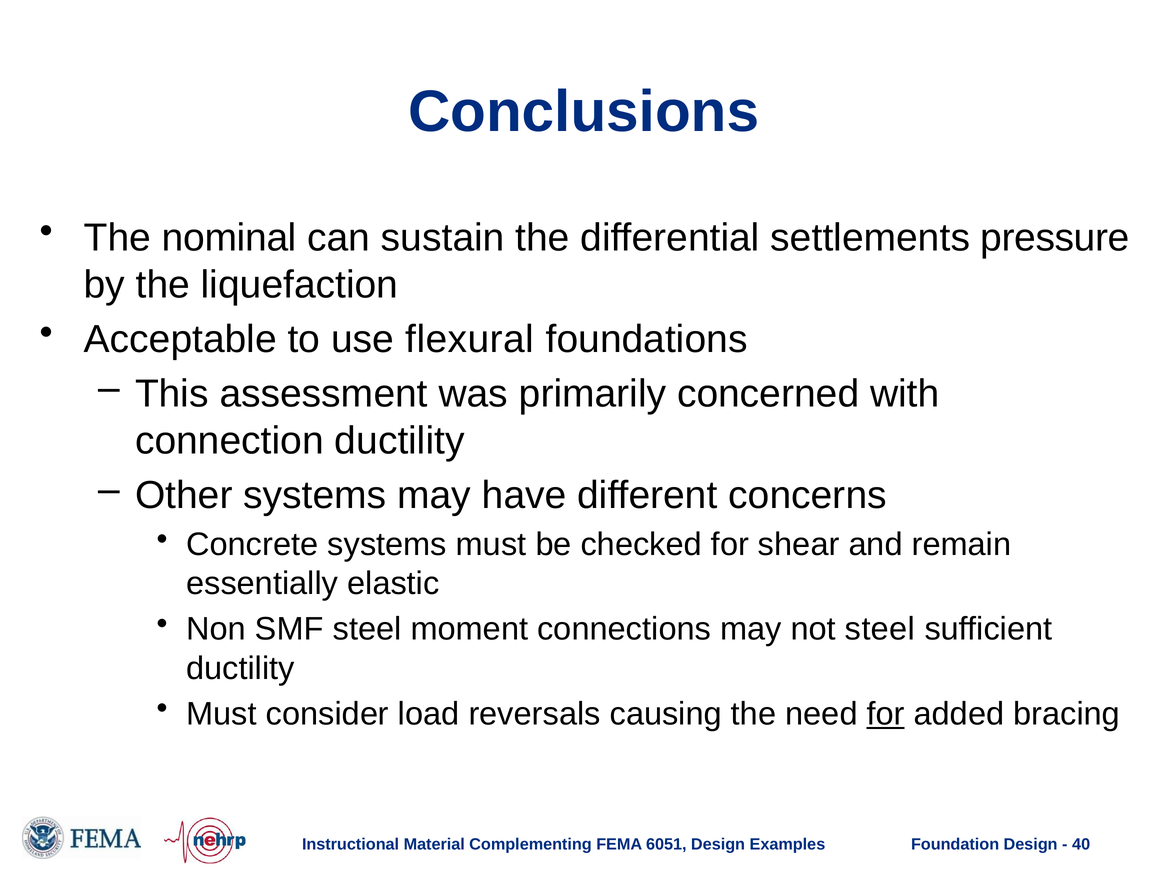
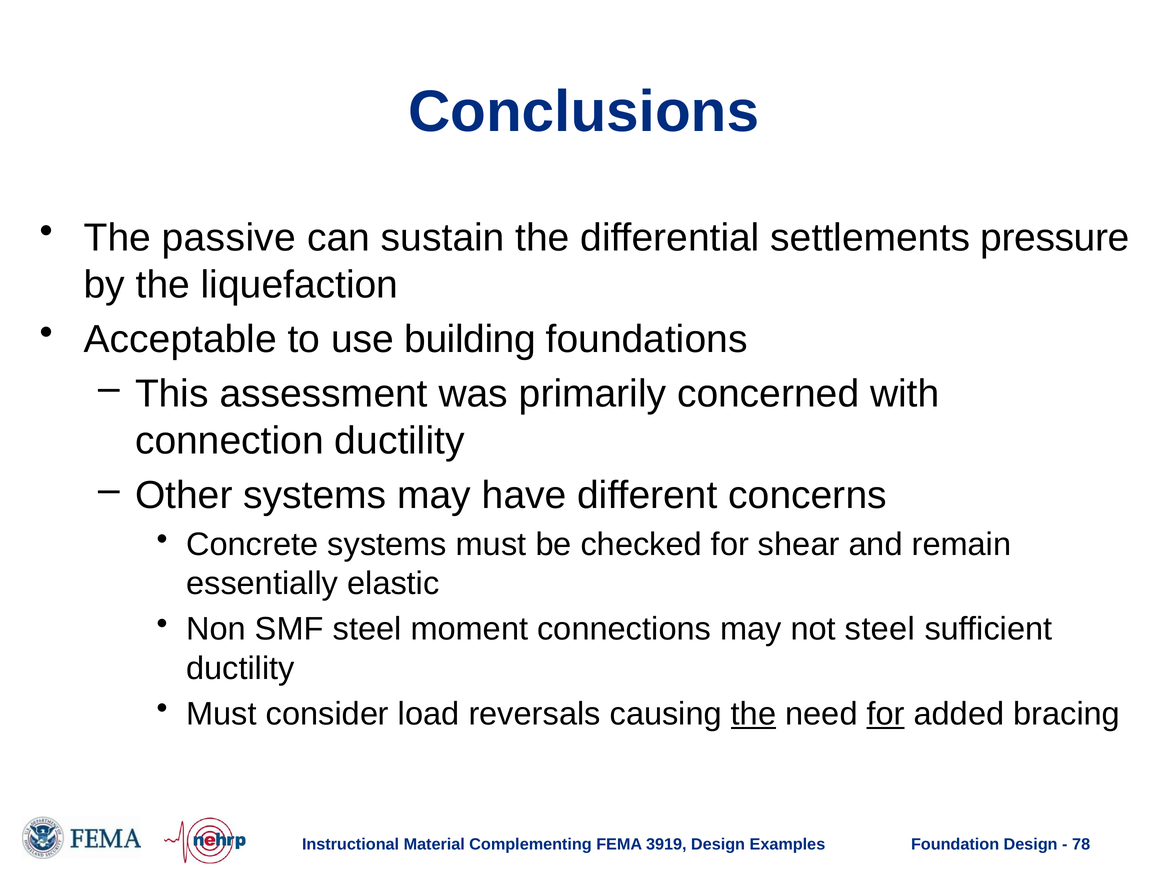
nominal: nominal -> passive (229, 238)
flexural: flexural -> building (470, 339)
the underline: none -> present (754, 713)
6051: 6051 -> 3919 (666, 844)
40: 40 -> 78 (1081, 844)
